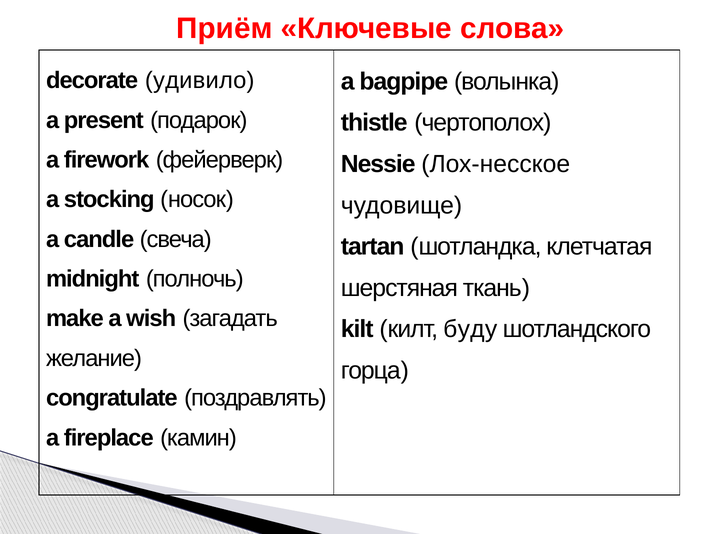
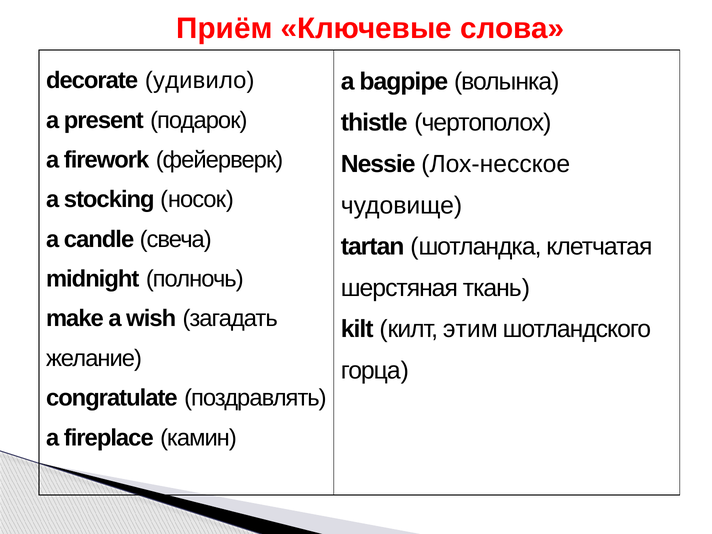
буду: буду -> этим (470, 329)
